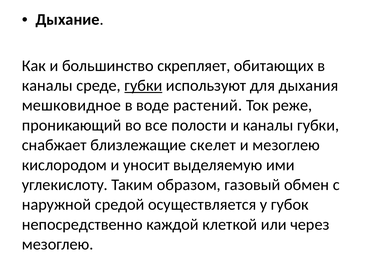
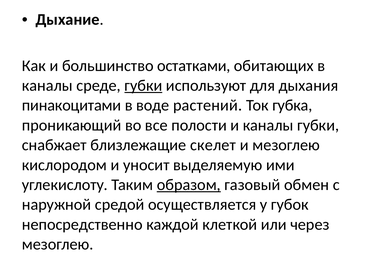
скрепляет: скрепляет -> остатками (194, 66)
мешковидное: мешковидное -> пинакоцитами (72, 105)
реже: реже -> губка (292, 105)
образом underline: none -> present (189, 185)
